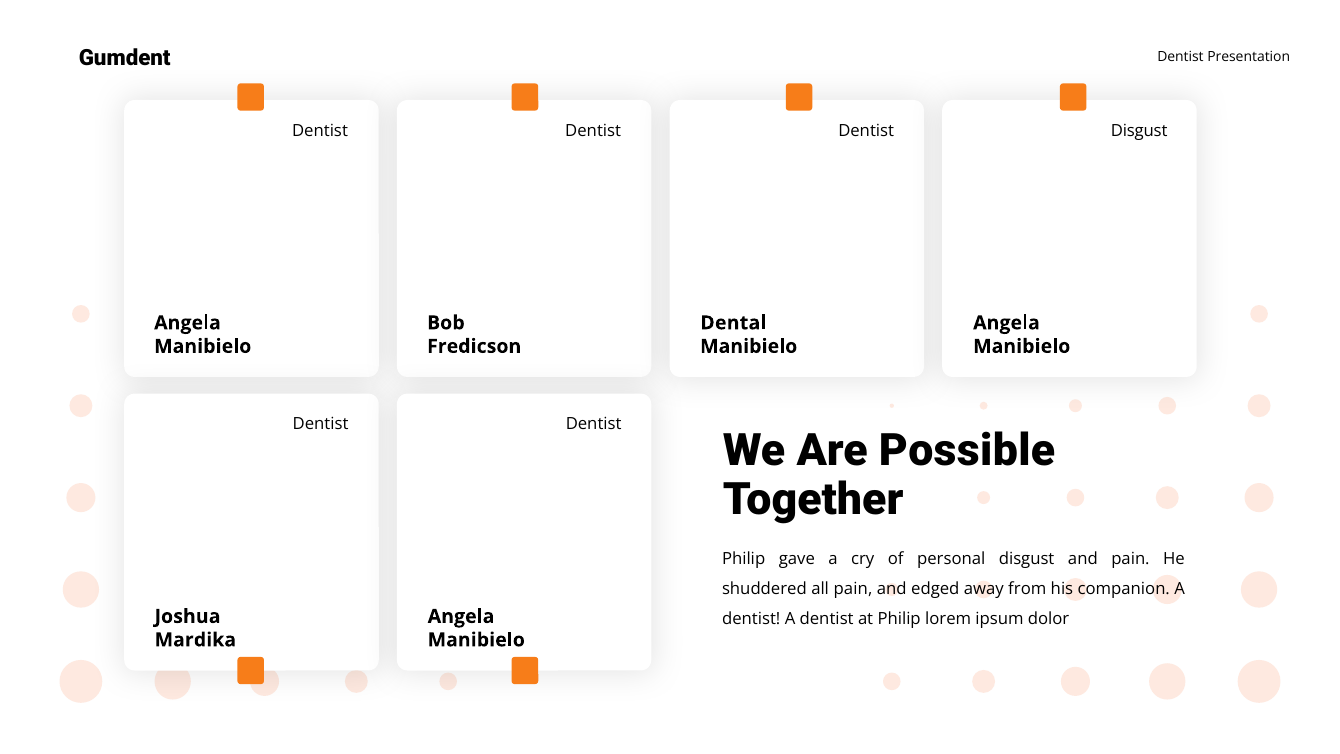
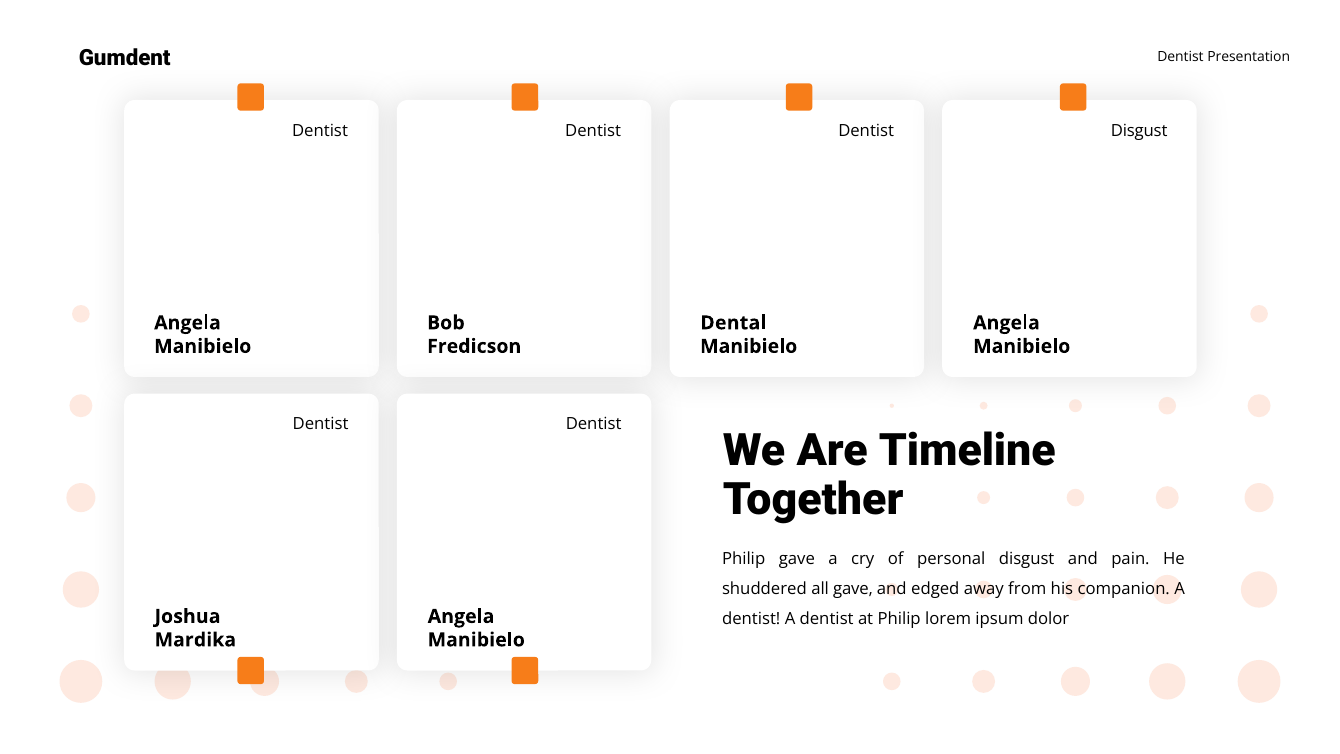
Possible: Possible -> Timeline (967, 451)
all pain: pain -> gave (853, 589)
